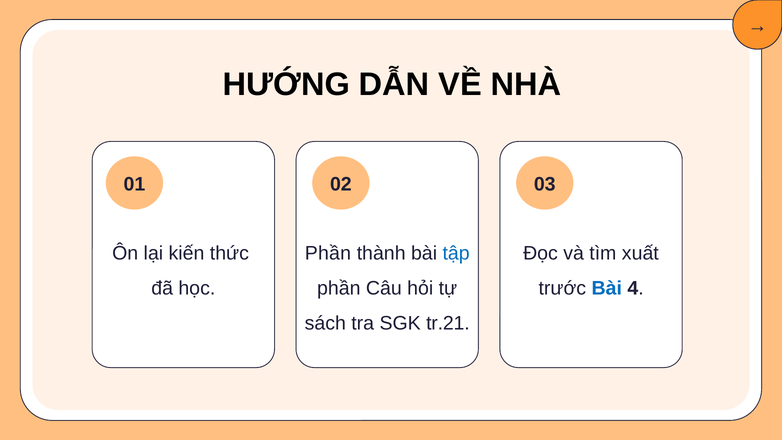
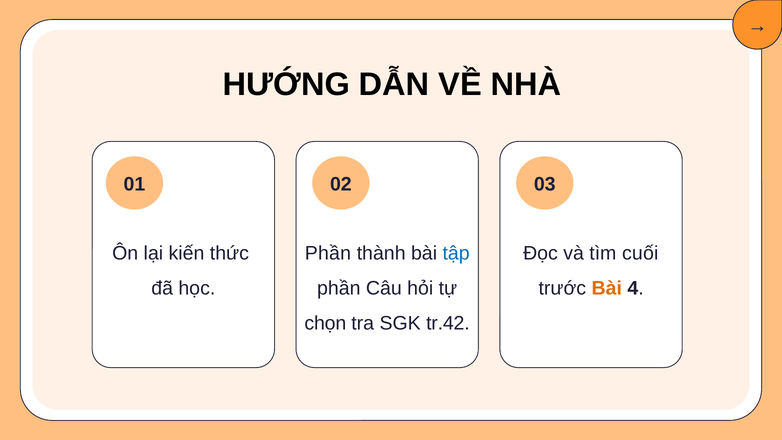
xuất: xuất -> cuối (640, 253)
Bài colour: blue -> orange (607, 288)
sách: sách -> chọn (325, 323)
tr.21: tr.21 -> tr.42 (448, 323)
